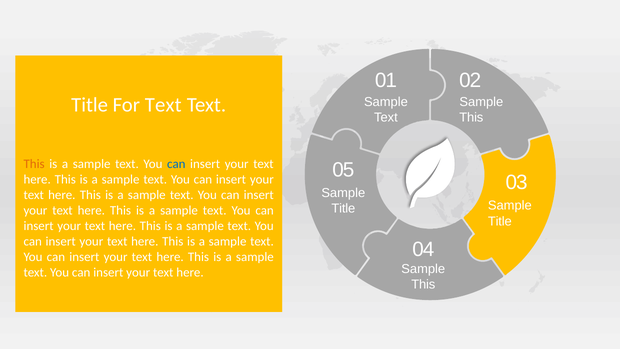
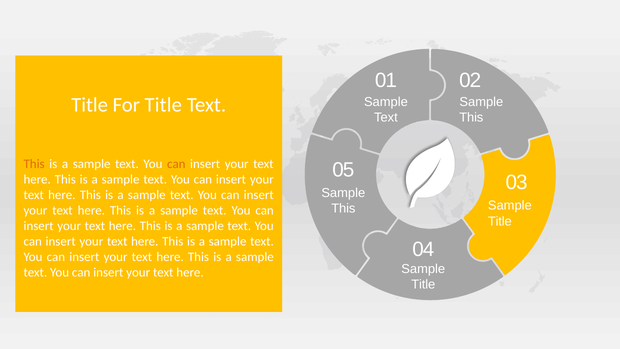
For Text: Text -> Title (163, 105)
can colour: blue -> orange (176, 164)
Title: Title -> This (343, 208)
This: This -> Title (423, 284)
